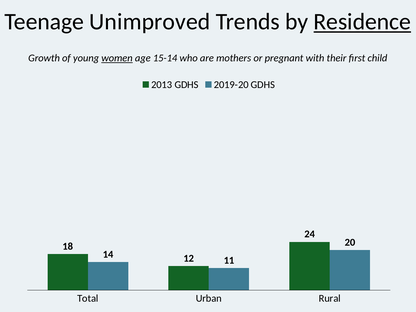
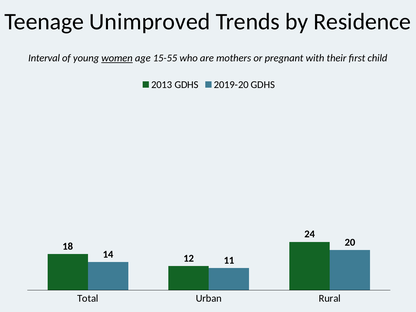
Residence underline: present -> none (362, 22)
Growth: Growth -> Interval (44, 58)
15-14: 15-14 -> 15-55 (165, 58)
